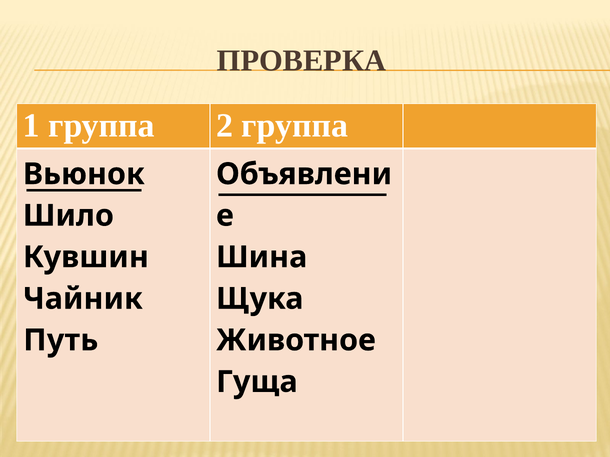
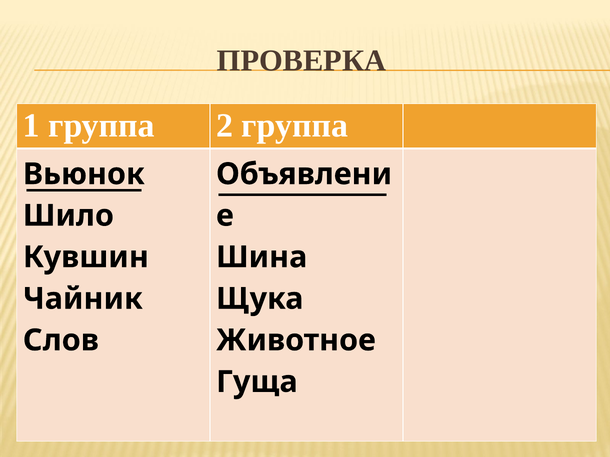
Путь: Путь -> Слов (61, 341)
